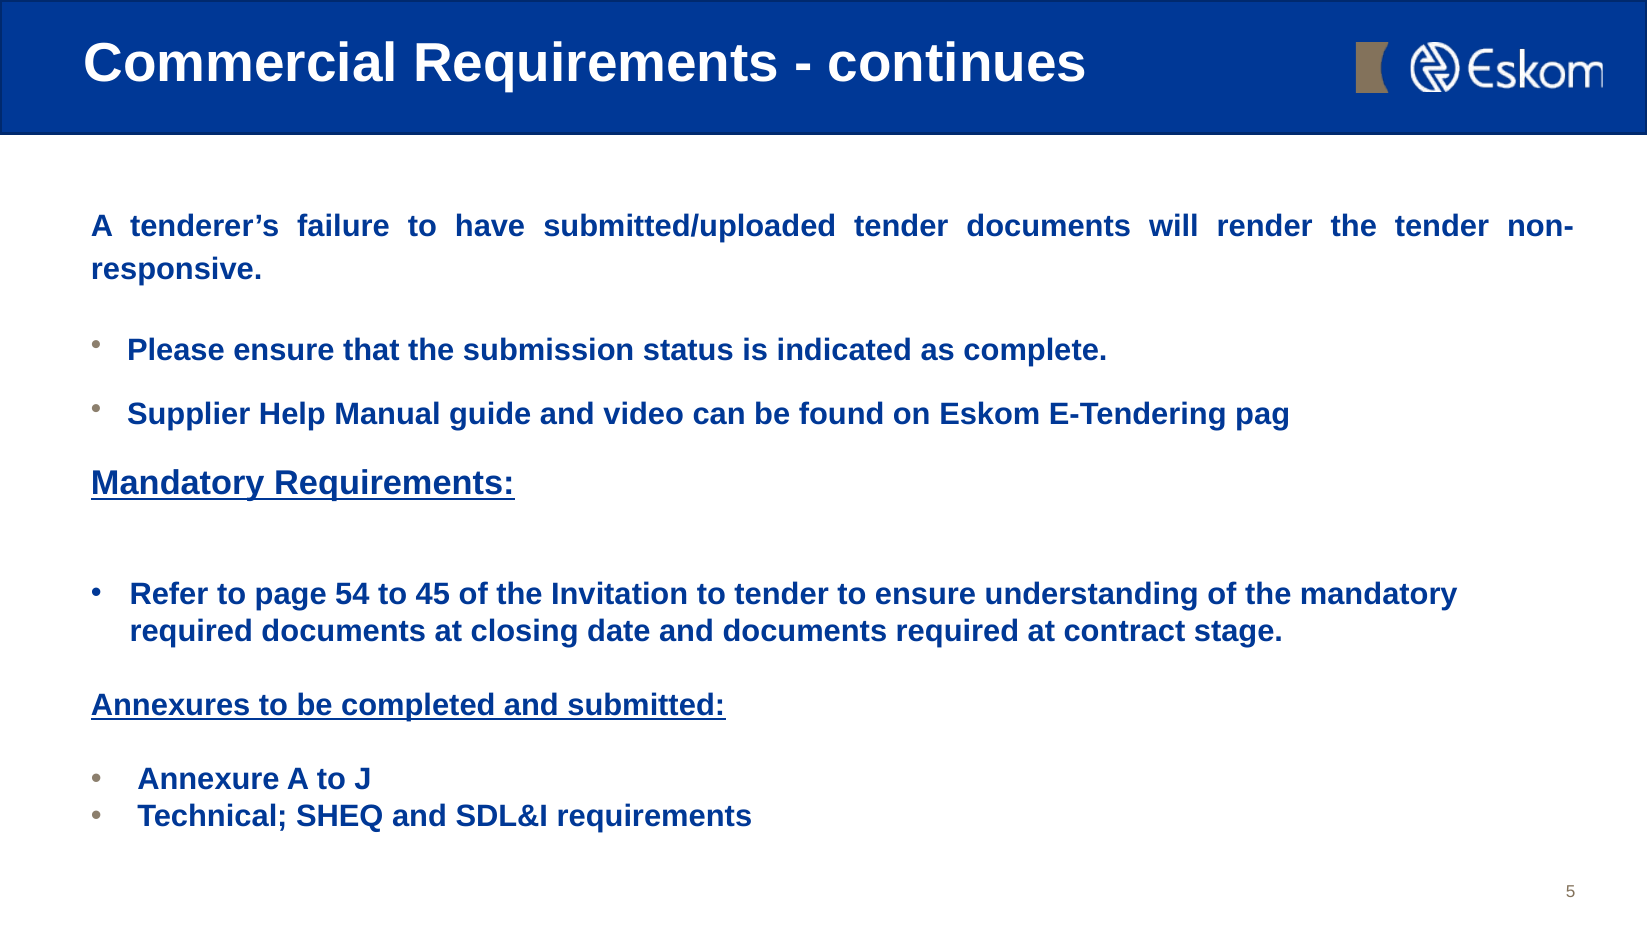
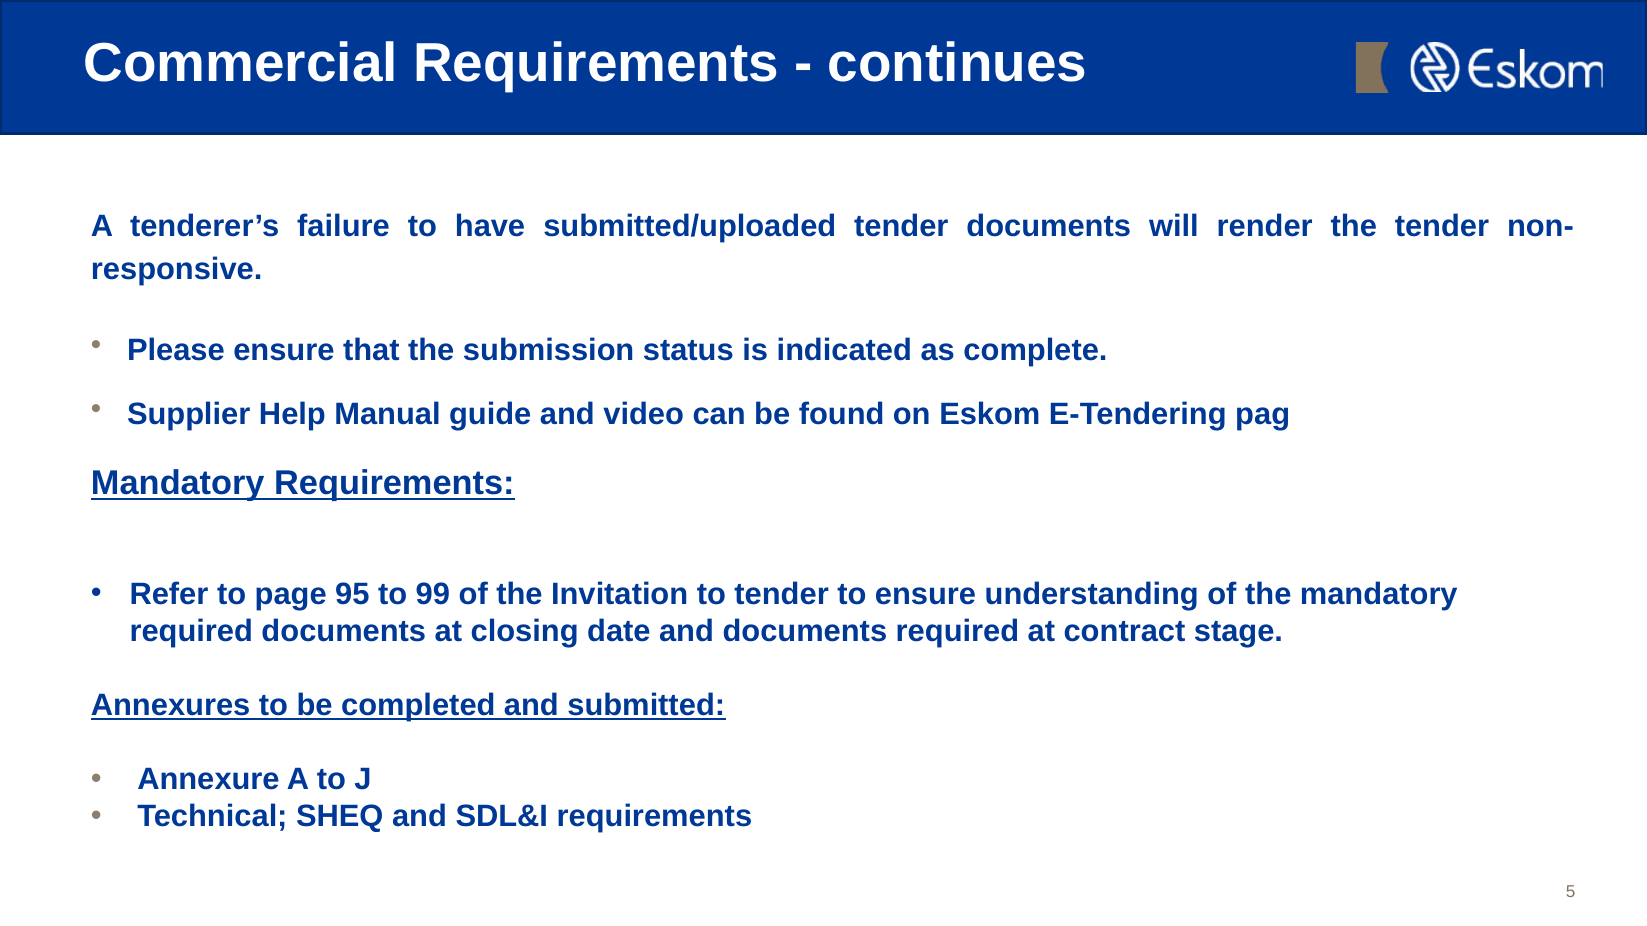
54: 54 -> 95 (352, 595)
45: 45 -> 99 (433, 595)
